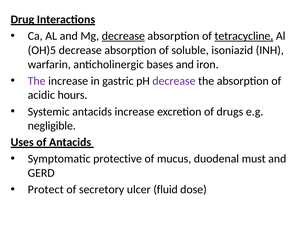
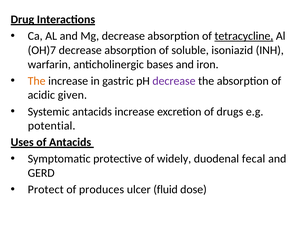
decrease underline: present -> none (123, 36)
OH)5: OH)5 -> OH)7 (42, 50)
The colour: purple -> orange (37, 81)
hours: hours -> given (72, 95)
negligible: negligible -> potential (52, 126)
mucus: mucus -> widely (174, 159)
must: must -> fecal (254, 159)
secretory: secretory -> produces (102, 190)
